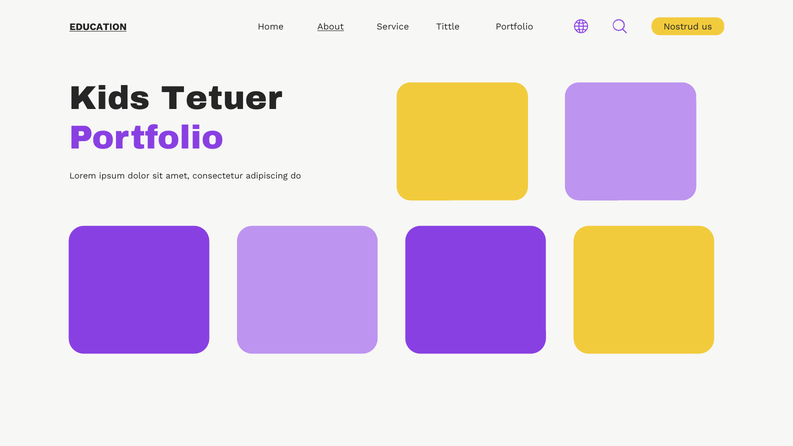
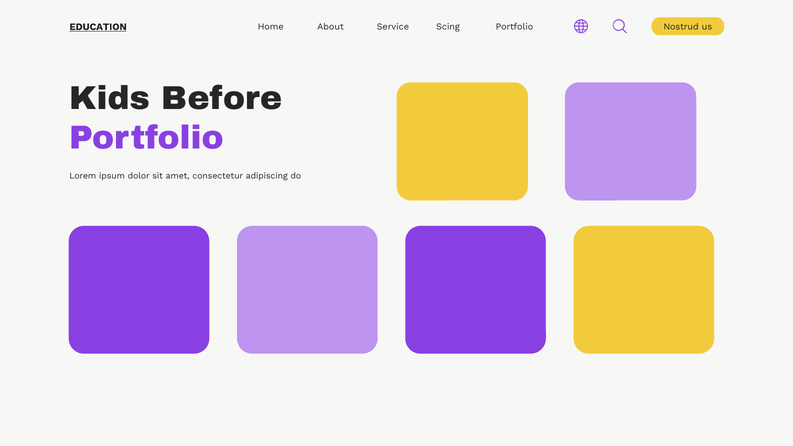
About underline: present -> none (331, 27)
Tittle: Tittle -> Scing (448, 27)
Tetuer: Tetuer -> Before (222, 98)
